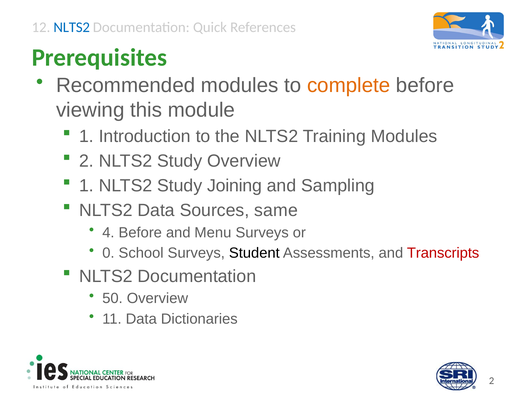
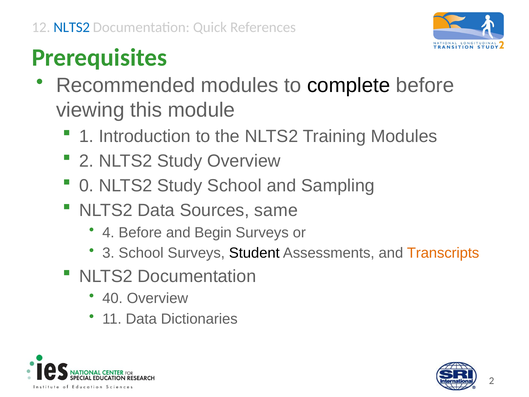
complete colour: orange -> black (349, 85)
1: 1 -> 0 (86, 186)
Study Joining: Joining -> School (234, 186)
Menu: Menu -> Begin (213, 232)
0: 0 -> 3 (108, 253)
Transcripts colour: red -> orange (443, 253)
50: 50 -> 40 (112, 298)
